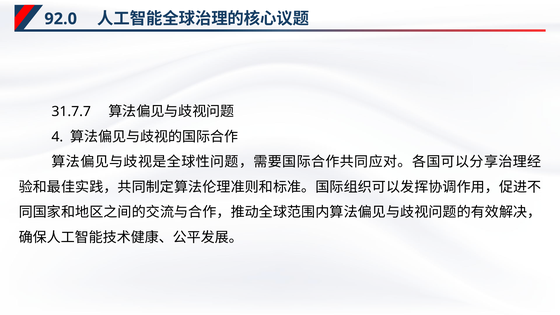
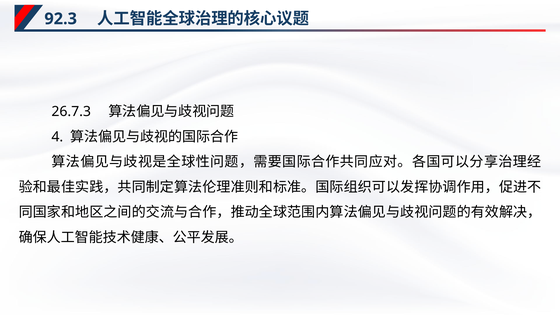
92.0: 92.0 -> 92.3 (61, 19)
31.7.7: 31.7.7 -> 26.7.3 (71, 112)
